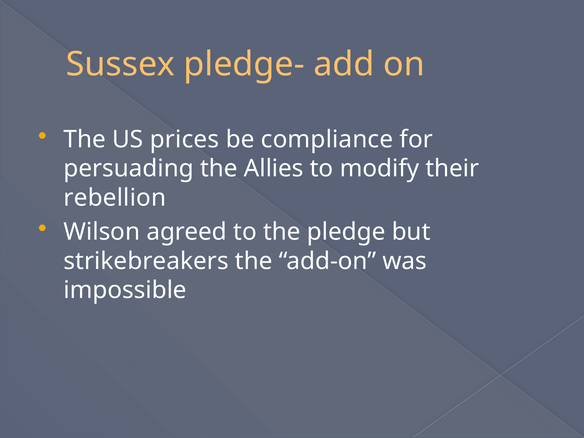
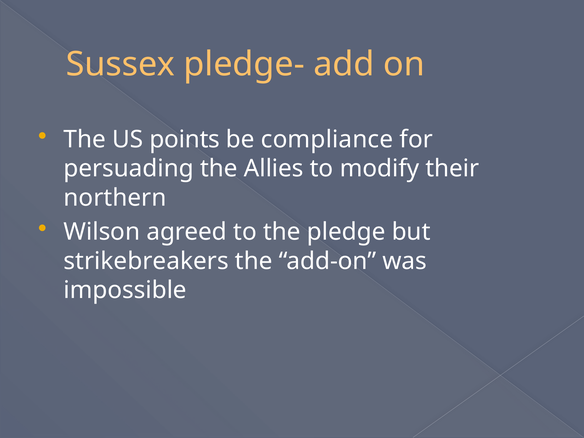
prices: prices -> points (185, 139)
rebellion: rebellion -> northern (115, 198)
